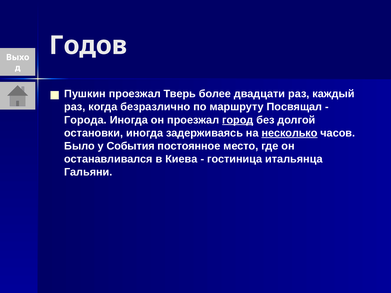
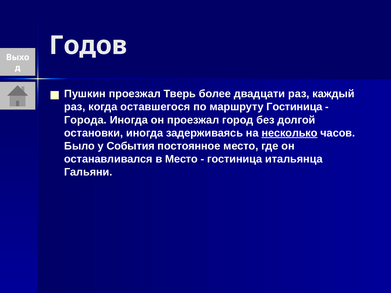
безразлично: безразлично -> оставшегося (155, 107)
маршруту Посвящал: Посвящал -> Гостиница (294, 107)
город underline: present -> none (238, 120)
в Киева: Киева -> Место (181, 159)
